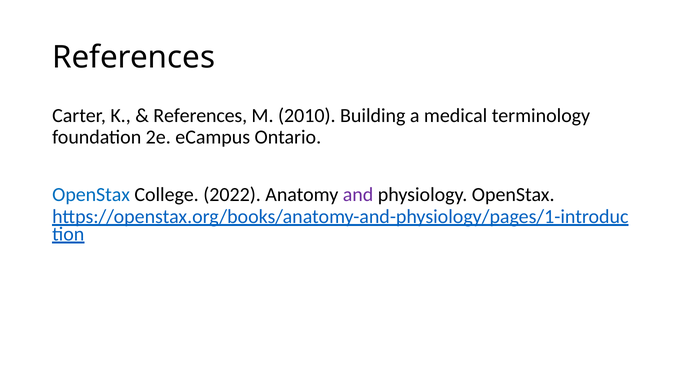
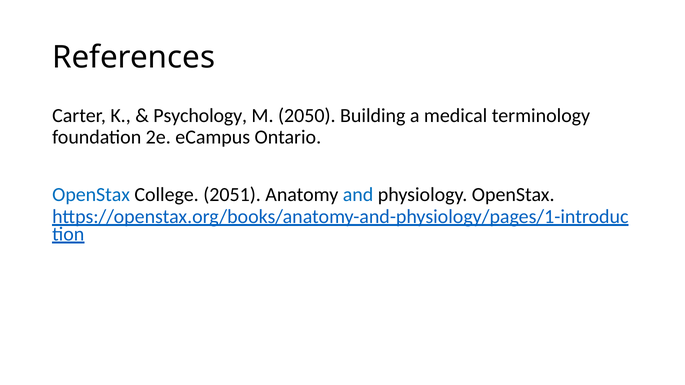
References: References -> Psychology (200, 116)
2010: 2010 -> 2050 (307, 116)
2022: 2022 -> 2051 (232, 195)
and colour: purple -> blue (358, 195)
